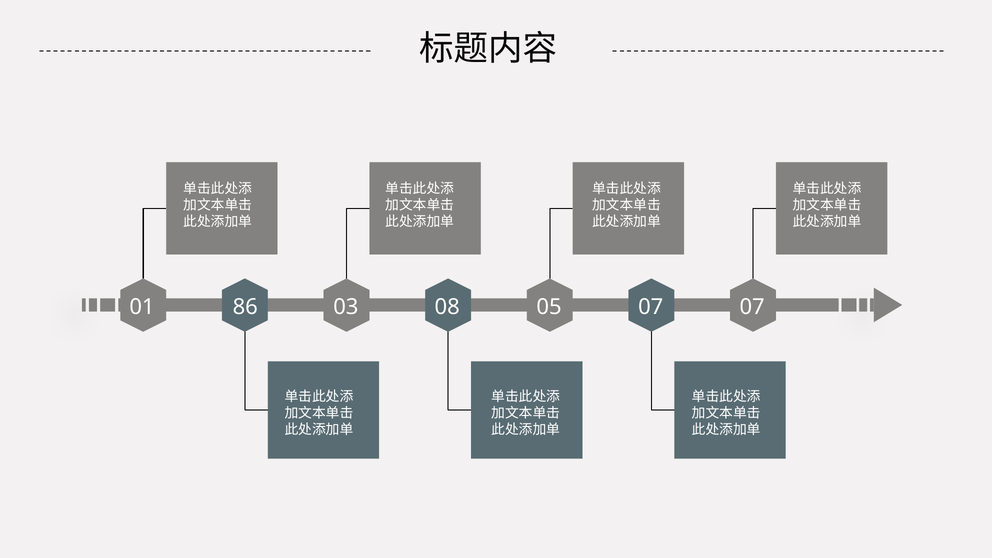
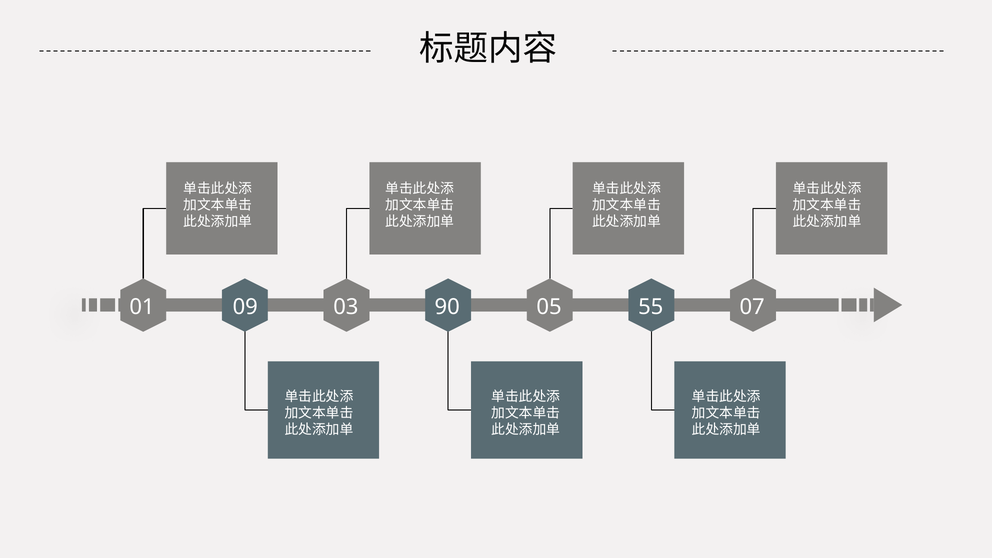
86: 86 -> 09 (245, 307)
08: 08 -> 90 (447, 307)
05 07: 07 -> 55 (651, 307)
